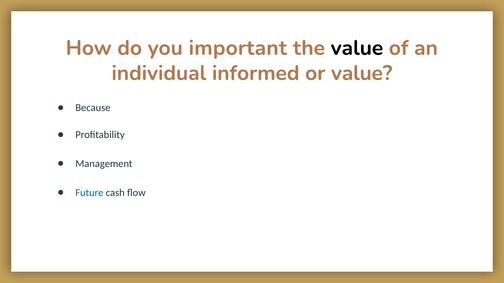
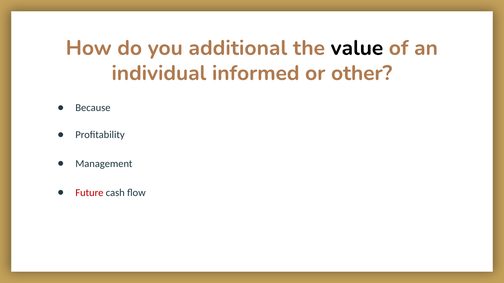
important: important -> additional (238, 48)
or value: value -> other (362, 73)
Future colour: blue -> red (89, 193)
